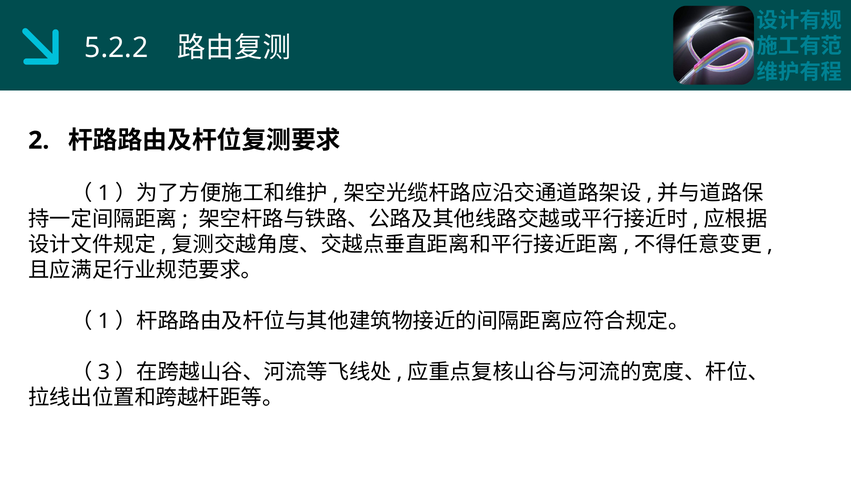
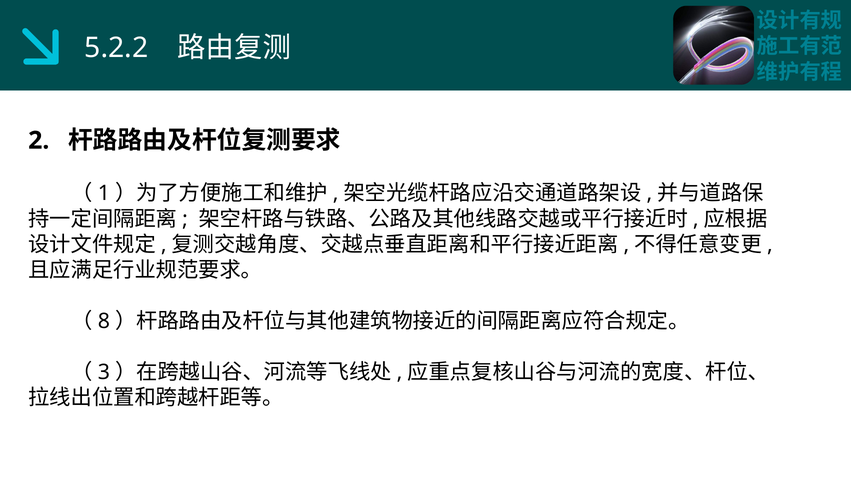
1: 1 -> 8 (104, 321)
